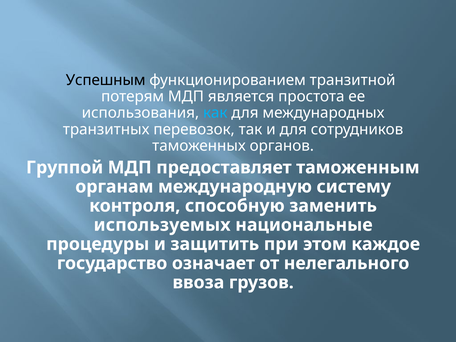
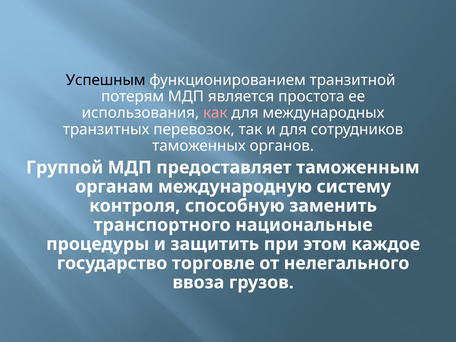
как colour: light blue -> pink (215, 113)
используемых: используемых -> транспортного (162, 225)
означает: означает -> торговле (213, 263)
